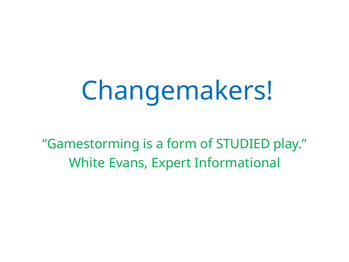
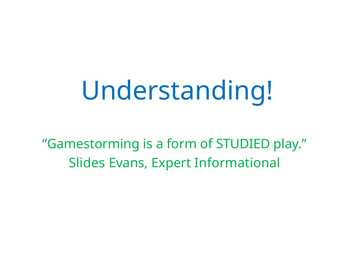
Changemakers: Changemakers -> Understanding (177, 91)
White: White -> Slides (87, 163)
